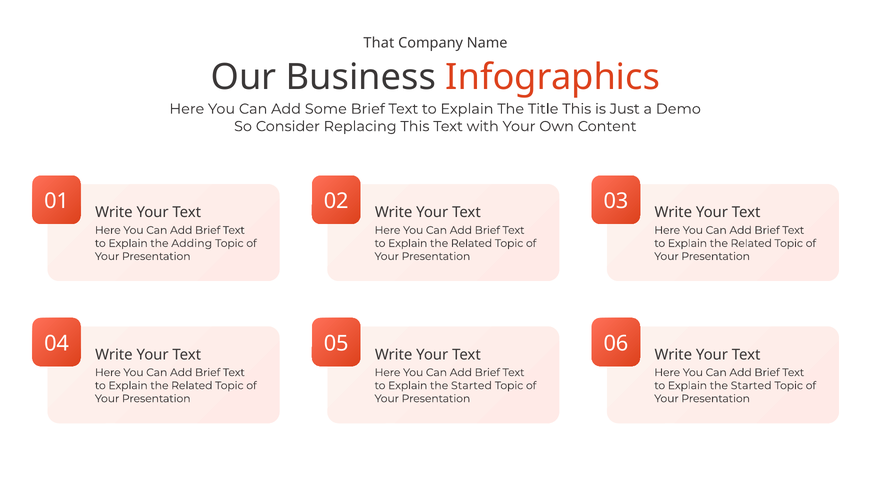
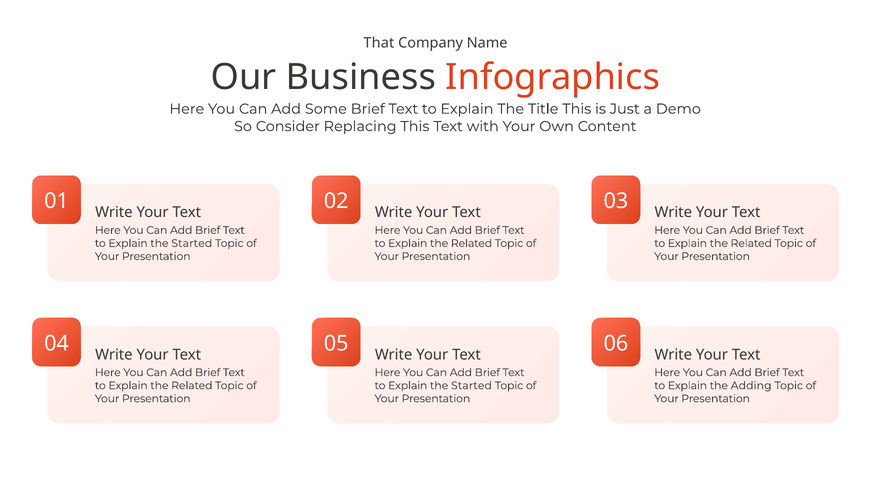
Adding: Adding -> Started (192, 243)
Started: Started -> Adding (751, 386)
